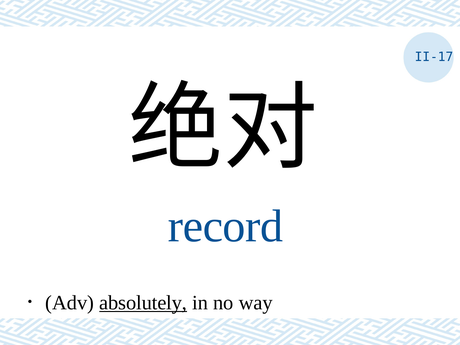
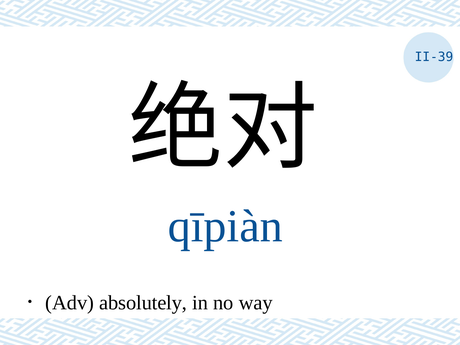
II-17: II-17 -> II-39 (434, 57)
record: record -> qīpiàn (225, 226)
absolutely underline: present -> none (143, 303)
